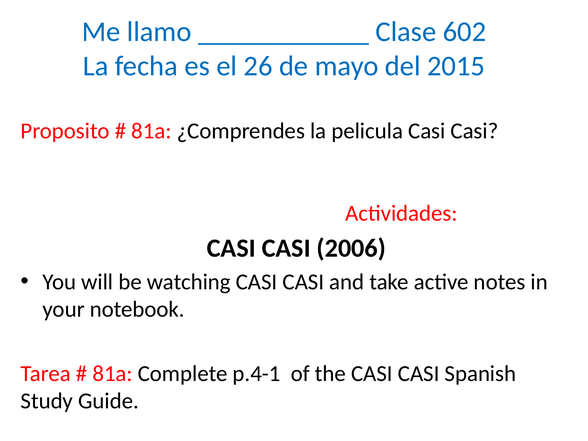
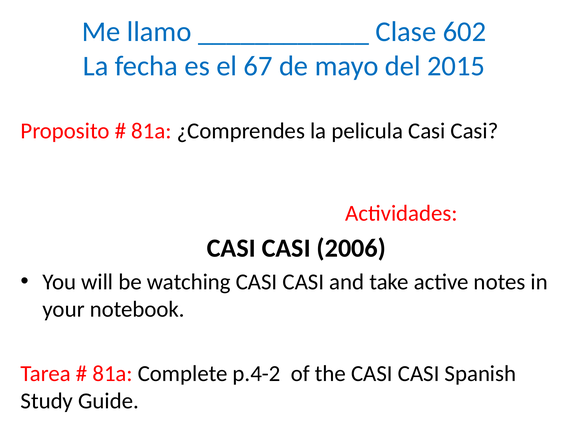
26: 26 -> 67 (258, 66)
p.4-1: p.4-1 -> p.4-2 (257, 373)
